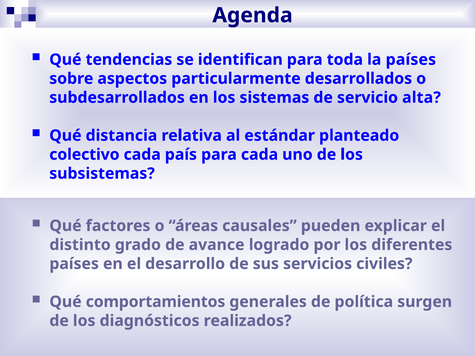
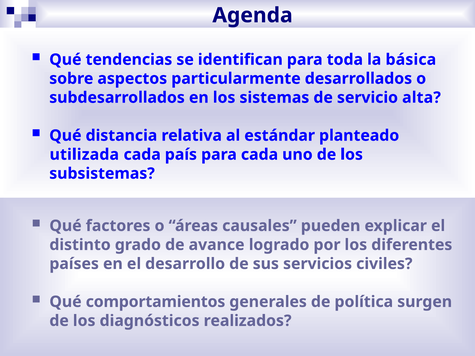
la países: países -> básica (411, 60)
colectivo: colectivo -> utilizada (84, 155)
